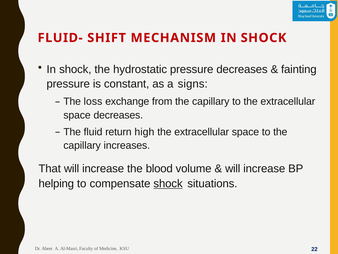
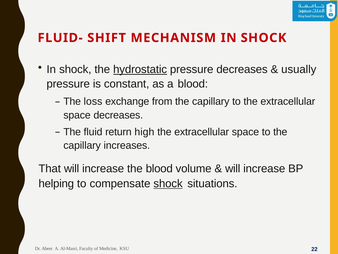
hydrostatic underline: none -> present (140, 69)
fainting: fainting -> usually (299, 69)
a signs: signs -> blood (193, 84)
